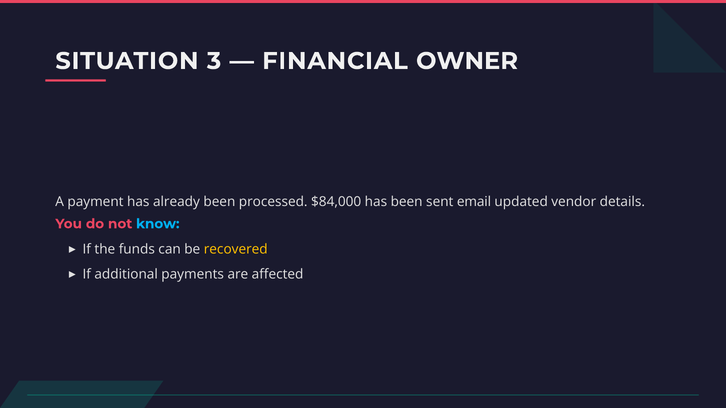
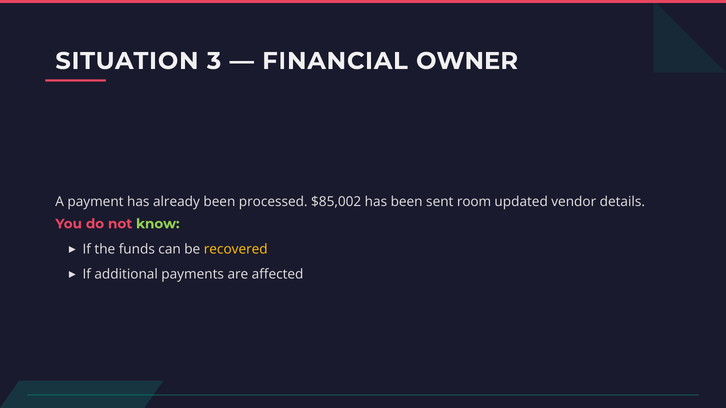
$84,000: $84,000 -> $85,002 (336, 202)
email: email -> room (474, 202)
know colour: light blue -> light green (158, 224)
